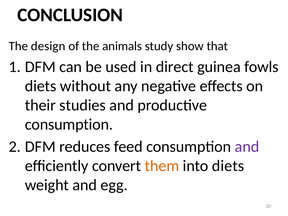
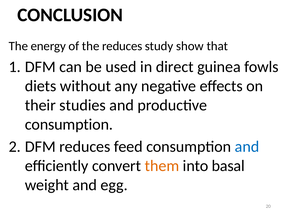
design: design -> energy (48, 46)
the animals: animals -> reduces (122, 46)
and colour: purple -> blue (247, 147)
into diets: diets -> basal (228, 166)
